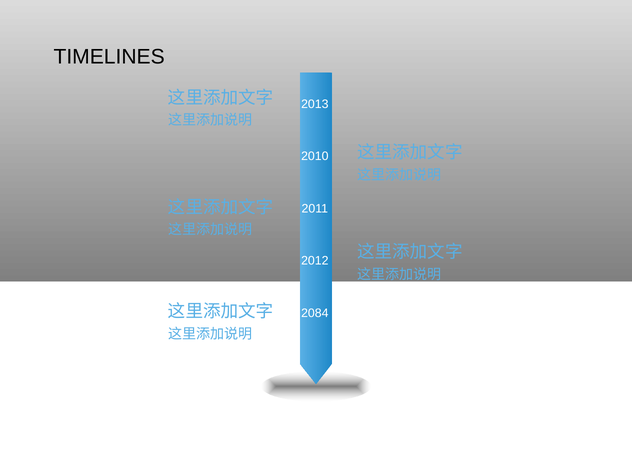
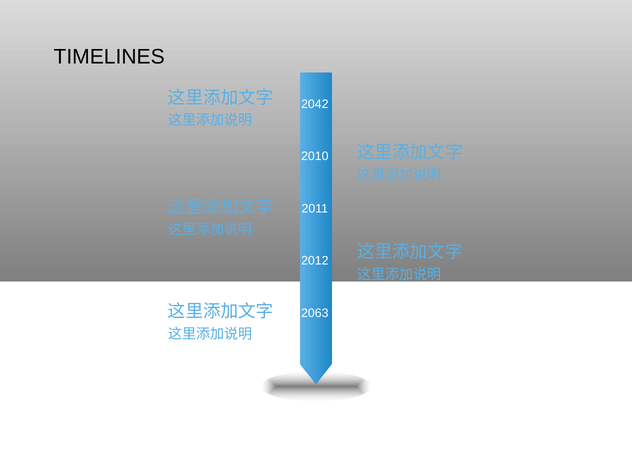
2013: 2013 -> 2042 (315, 104)
2084: 2084 -> 2063 (315, 313)
